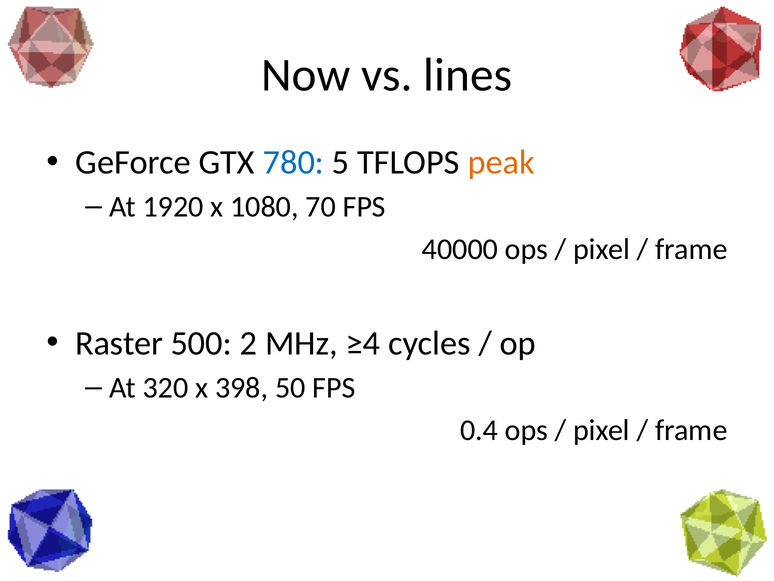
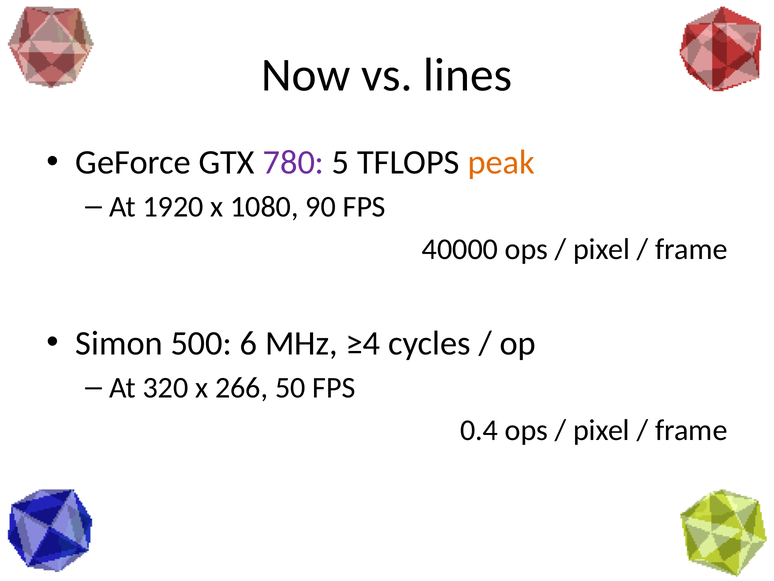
780 colour: blue -> purple (293, 162)
70: 70 -> 90 (321, 207)
Raster: Raster -> Simon (119, 343)
2: 2 -> 6 (249, 343)
398: 398 -> 266 (242, 388)
